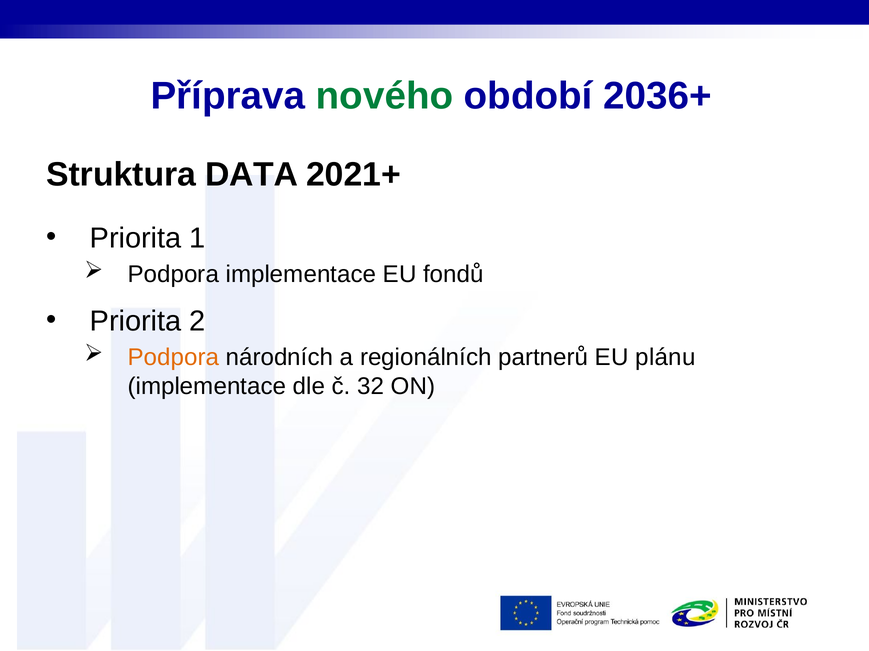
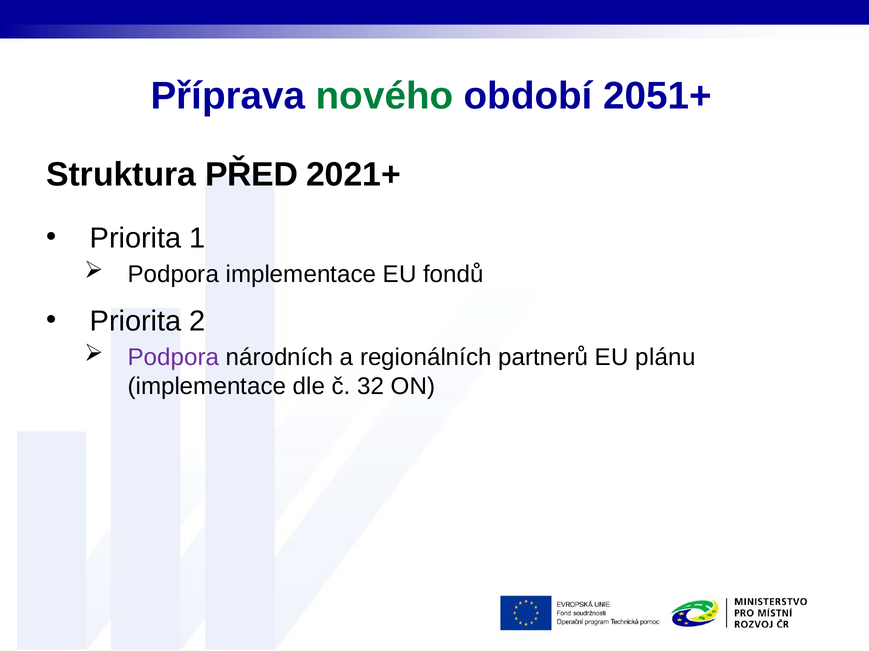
2036+: 2036+ -> 2051+ (658, 96)
DATA: DATA -> PŘED (252, 175)
Podpora colour: orange -> purple (173, 358)
